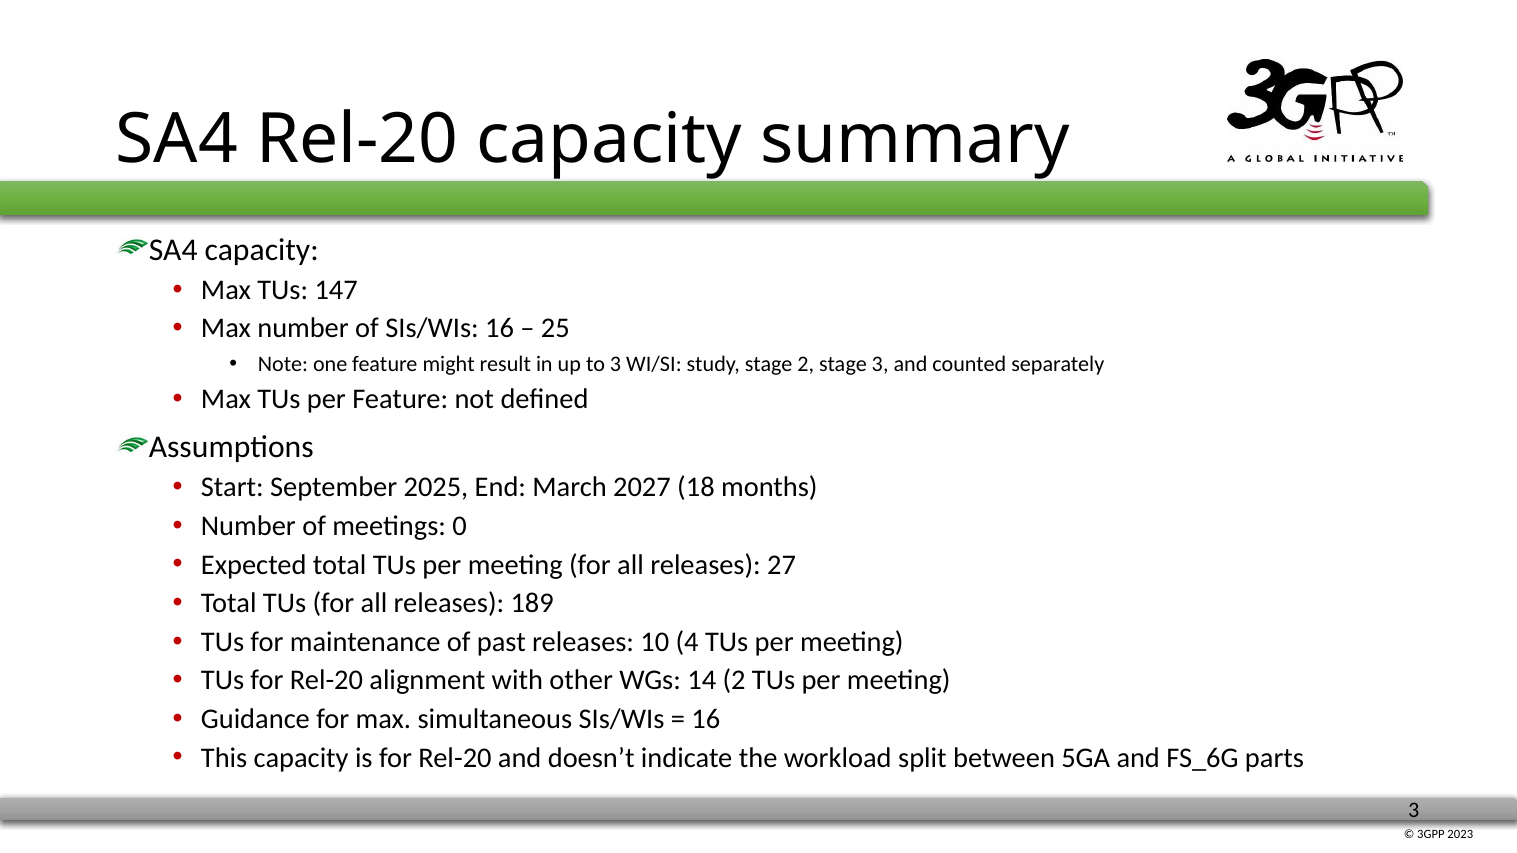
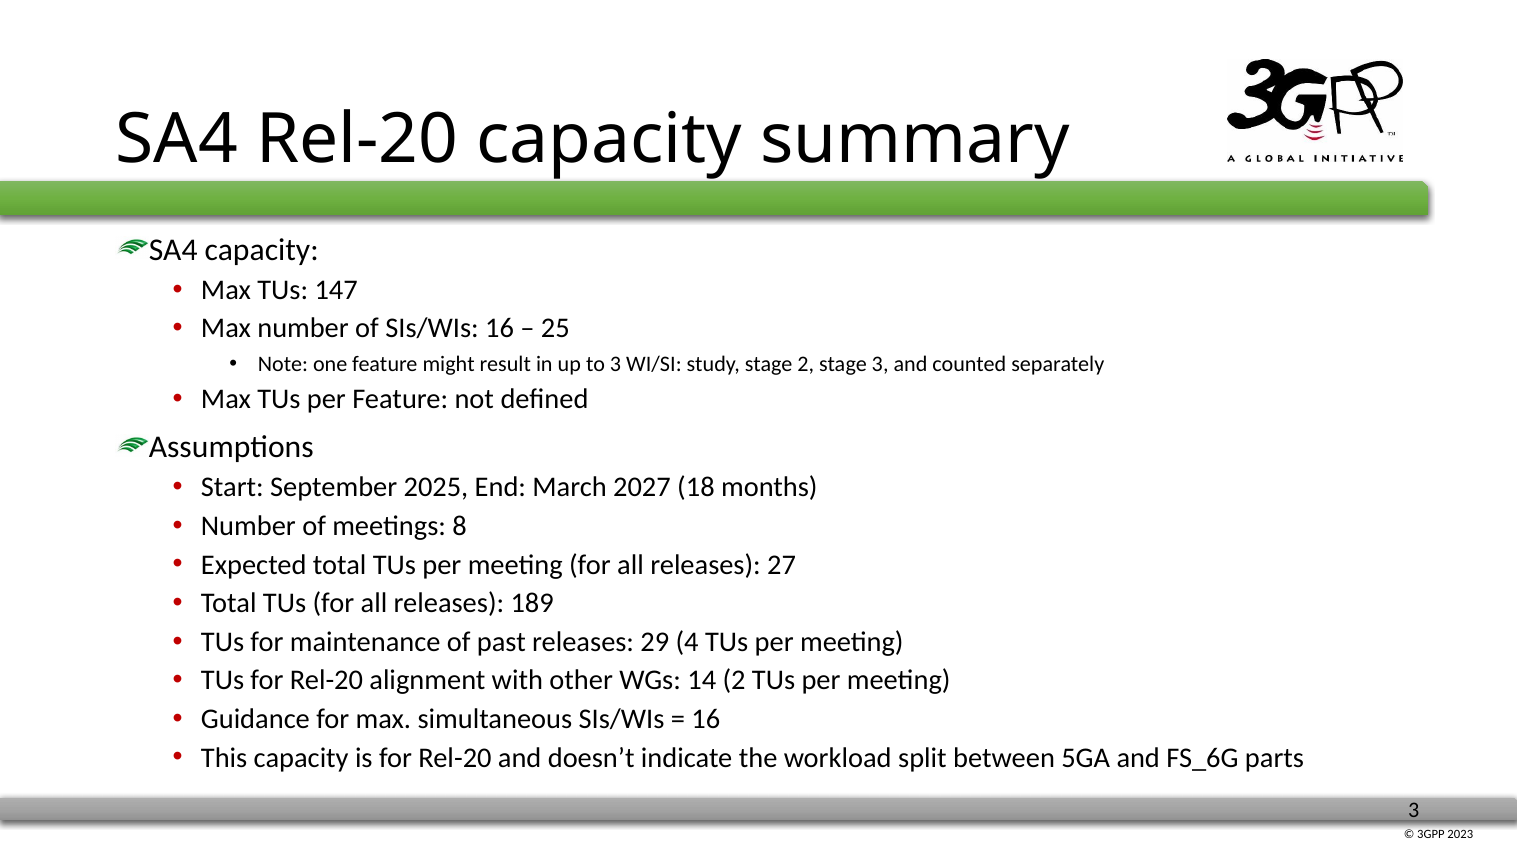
0: 0 -> 8 (460, 526)
10: 10 -> 29 (655, 642)
